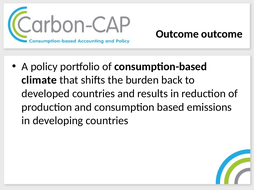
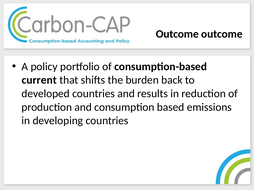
climate: climate -> current (39, 80)
